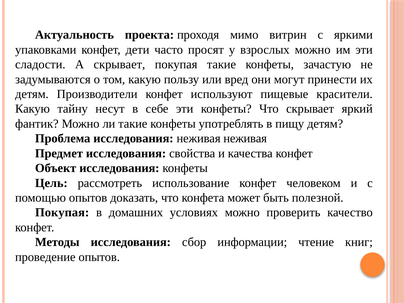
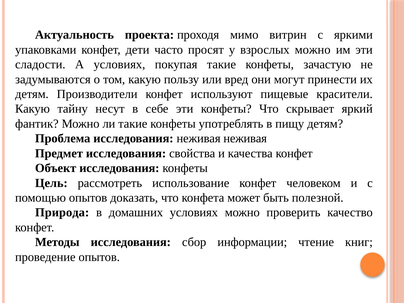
А скрывает: скрывает -> условиях (119, 64)
Покупая: Покупая -> Природа (62, 213)
